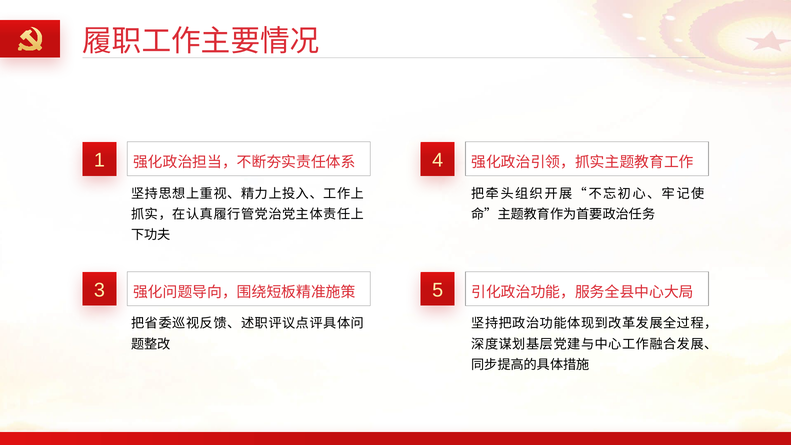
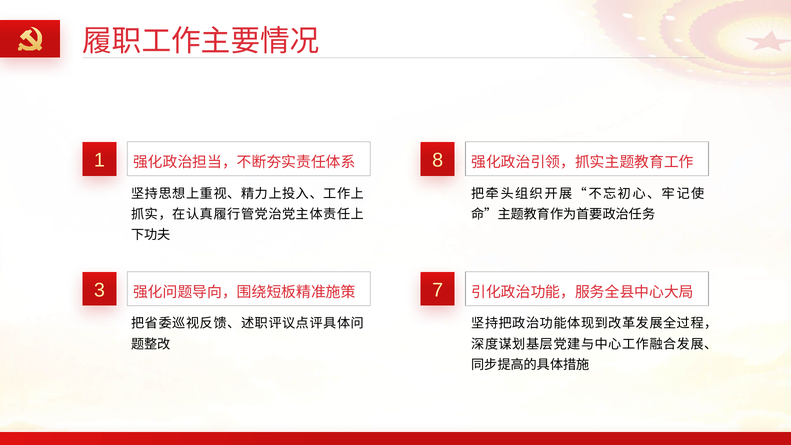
4: 4 -> 8 (438, 160)
5: 5 -> 7 (438, 290)
